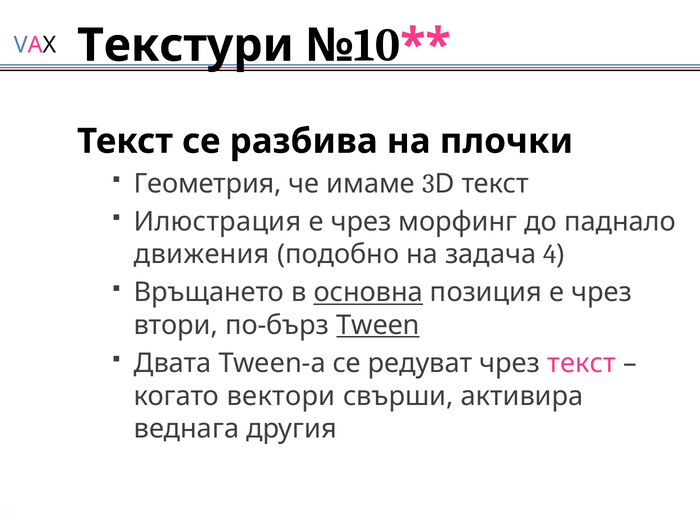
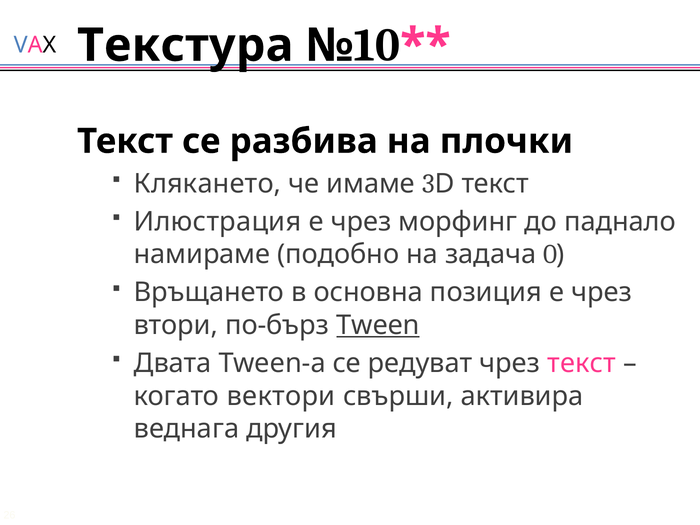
Текстури: Текстури -> Текстура (185, 45)
Геометрия: Геометрия -> Клякането (208, 184)
движения: движения -> намираме (202, 254)
4: 4 -> 0 (550, 254)
основна underline: present -> none (368, 293)
